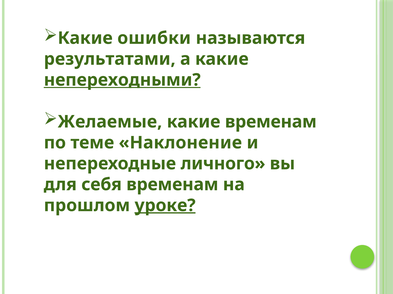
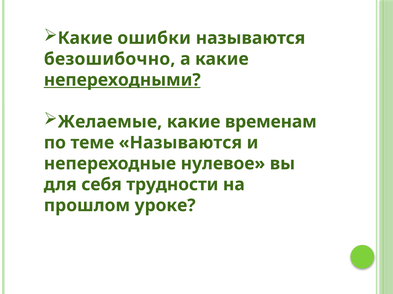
результатами: результатами -> безошибочно (110, 59)
теме Наклонение: Наклонение -> Называются (180, 143)
личного: личного -> нулевое (223, 164)
себя временам: временам -> трудности (172, 185)
уроке underline: present -> none (165, 206)
